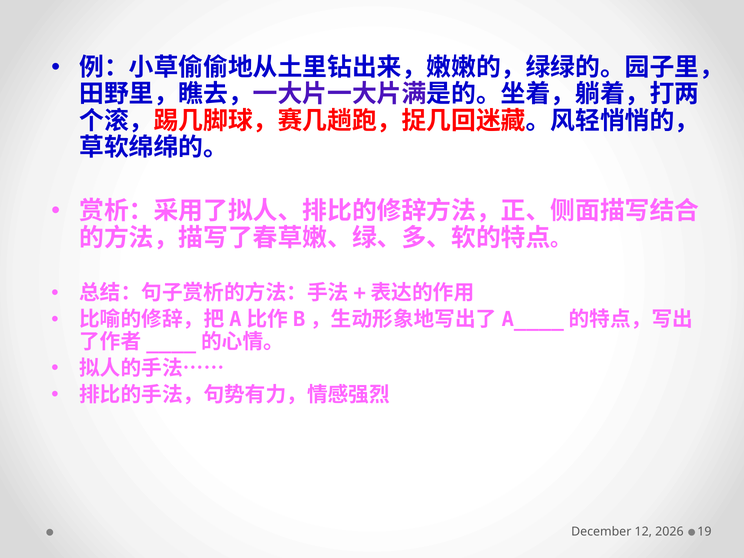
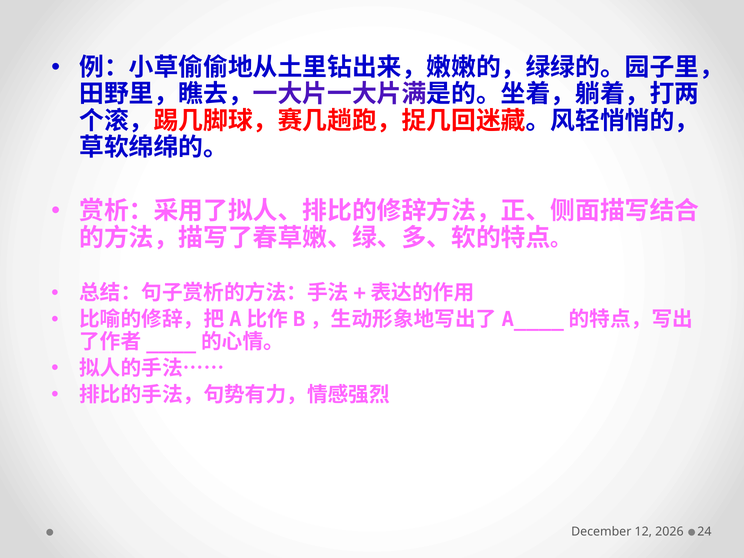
19: 19 -> 24 (704, 532)
